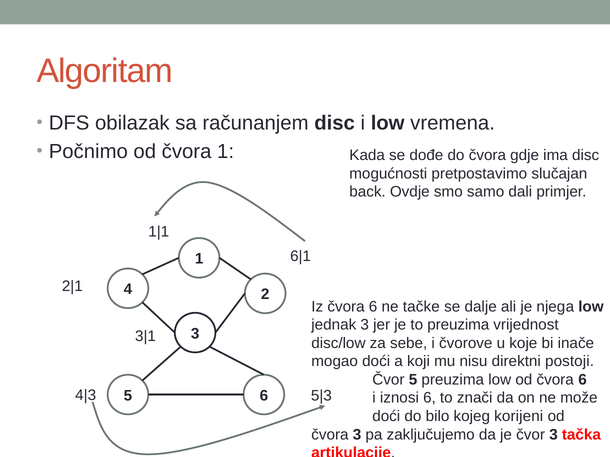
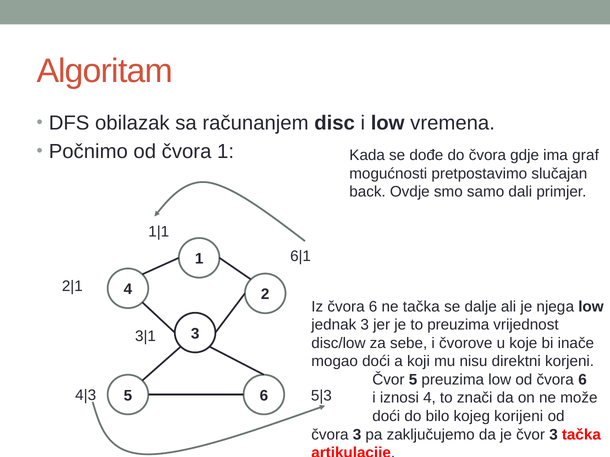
ima disc: disc -> graf (586, 156)
ne tačke: tačke -> tačka (421, 307)
postoji: postoji -> korjeni (570, 362)
iznosi 6: 6 -> 4 (429, 398)
